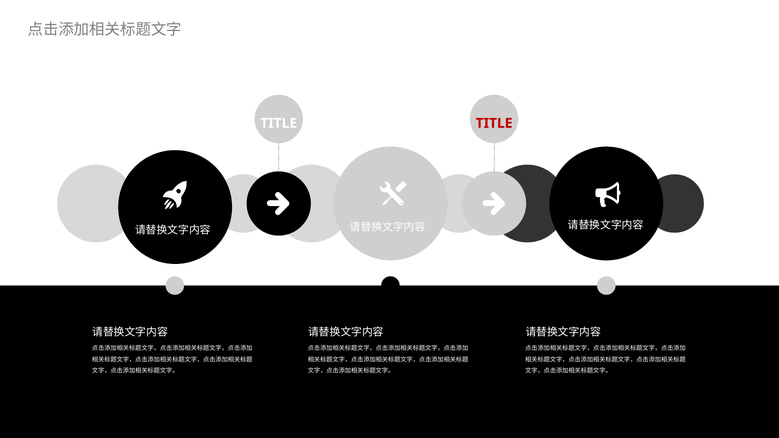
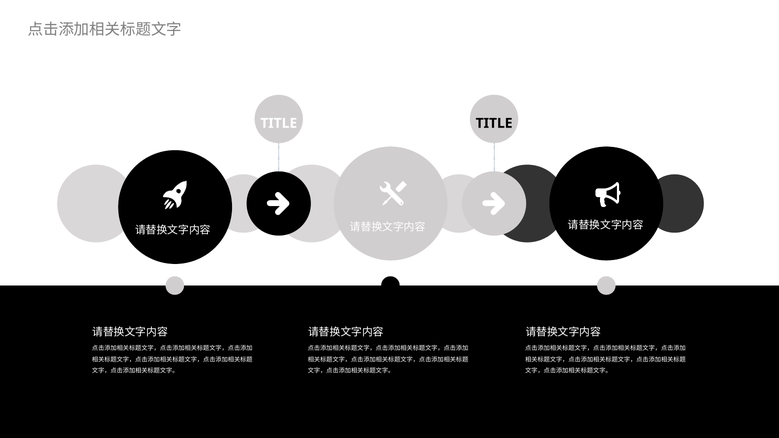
TITLE colour: red -> black (494, 123)
